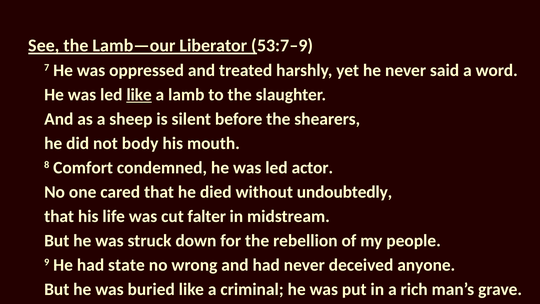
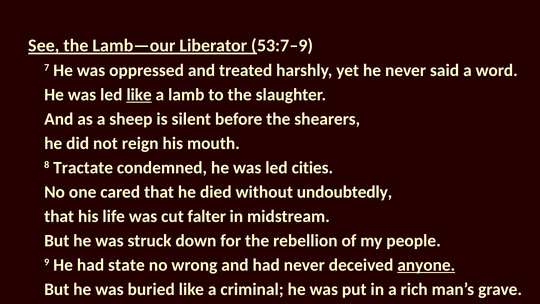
body: body -> reign (140, 143)
Comfort: Comfort -> Tractate (83, 168)
actor: actor -> cities (312, 168)
anyone underline: none -> present (426, 265)
